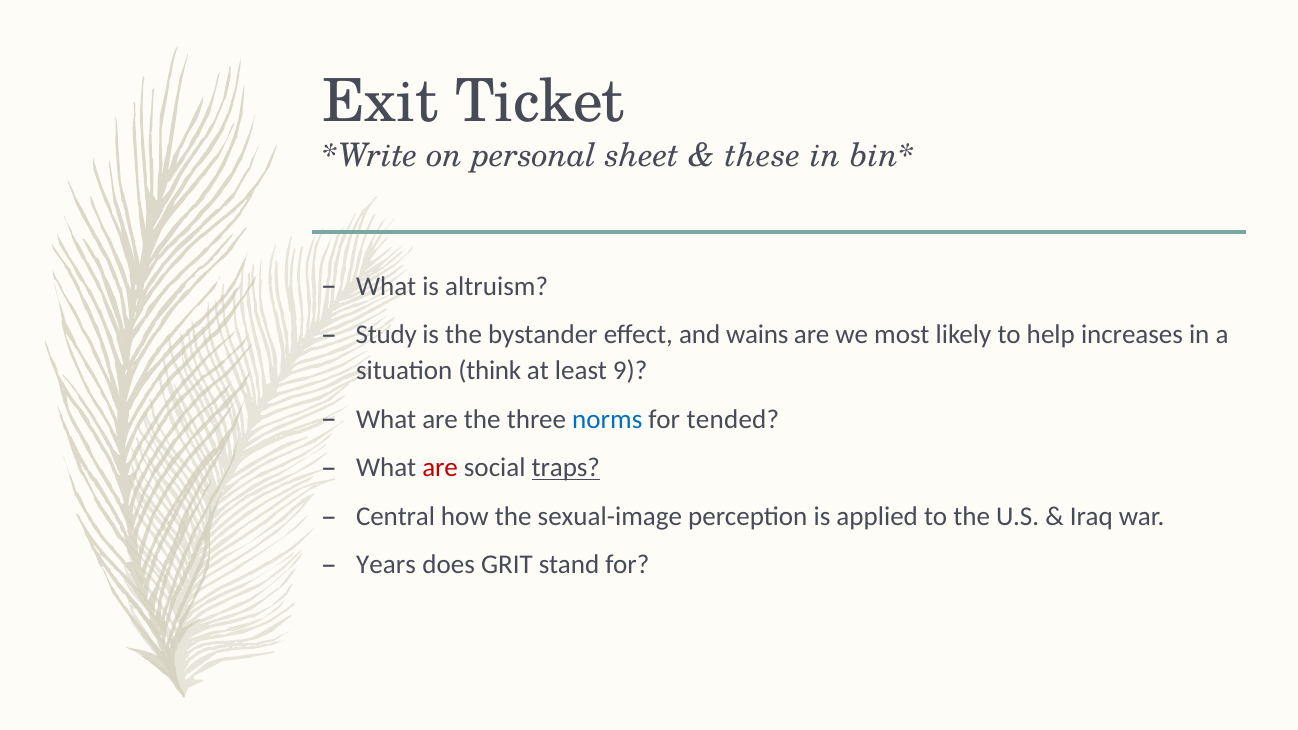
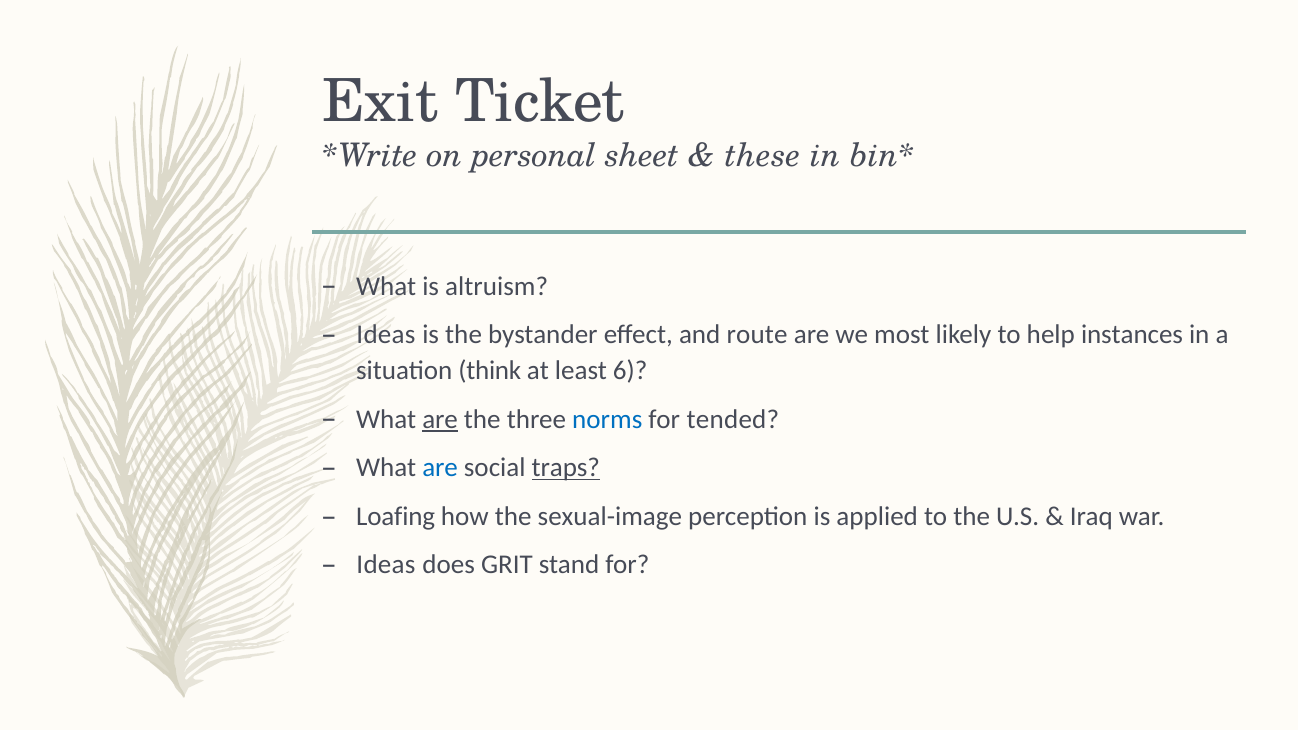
Study: Study -> Ideas (386, 335)
wains: wains -> route (757, 335)
increases: increases -> instances (1132, 335)
9: 9 -> 6 (630, 371)
are underline: none -> present (440, 419)
are colour: red -> blue (440, 468)
Central: Central -> Loafing (396, 517)
Years: Years -> Ideas (386, 565)
